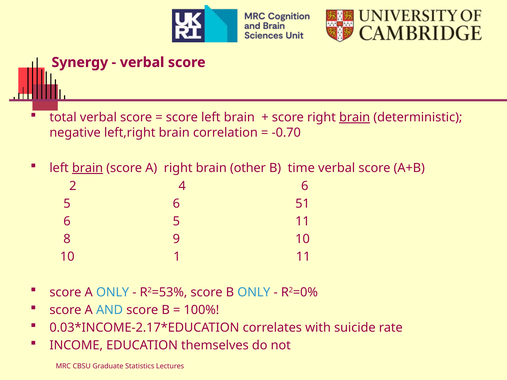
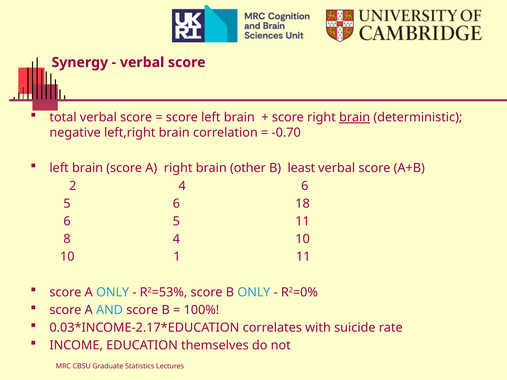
brain underline: present -> none (88, 168)
time: time -> least (301, 168)
51: 51 -> 18 (303, 204)
8 9: 9 -> 4 (176, 239)
